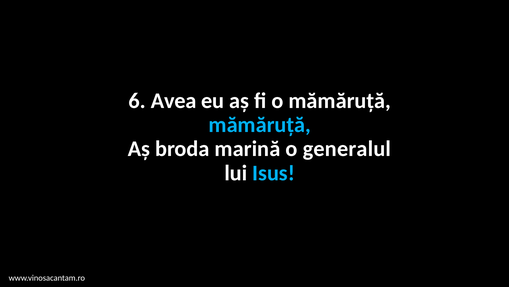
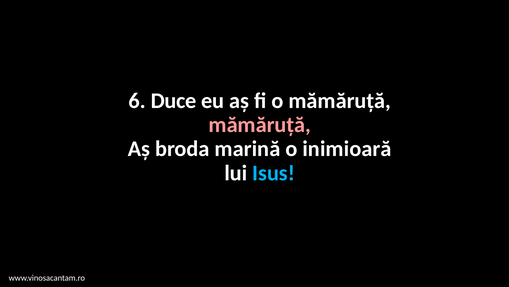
Avea: Avea -> Duce (174, 100)
mămăruță colour: light blue -> pink (260, 125)
generalul: generalul -> inimioară (347, 149)
